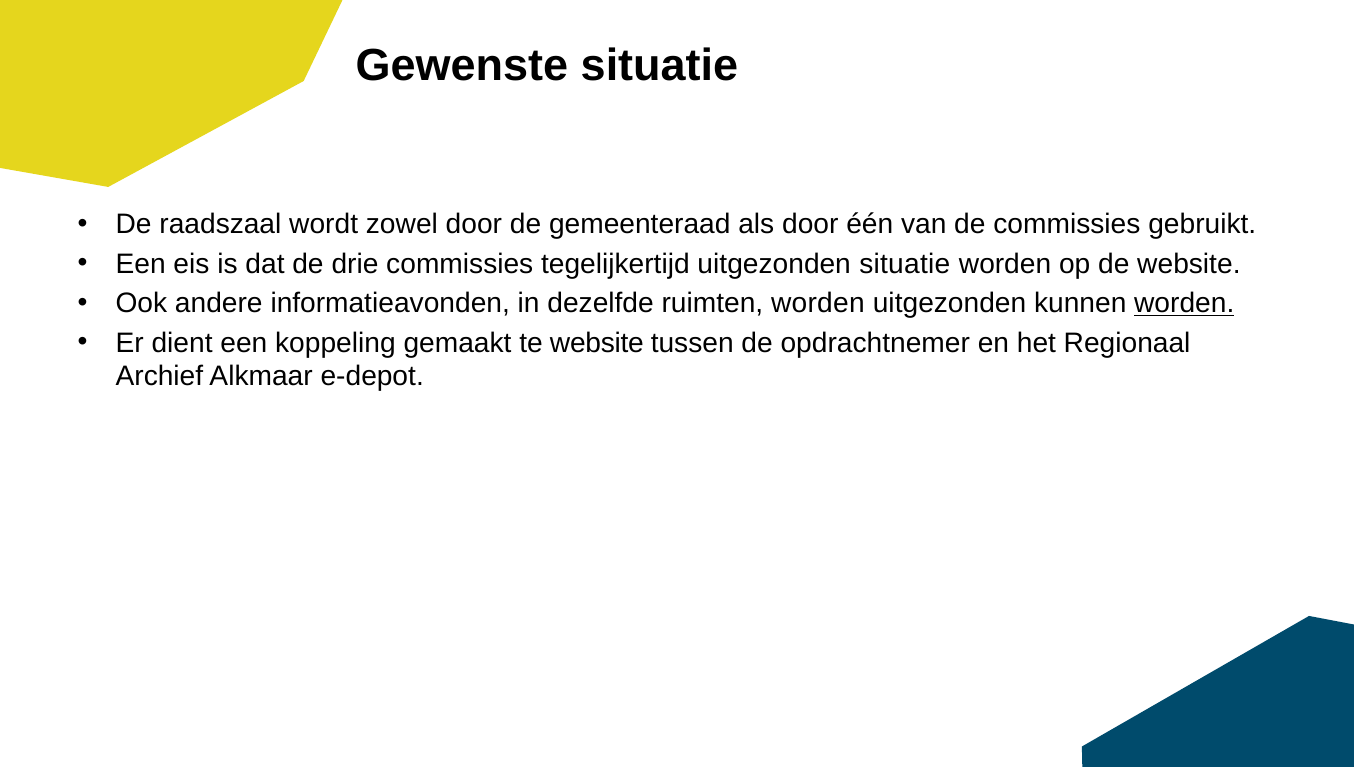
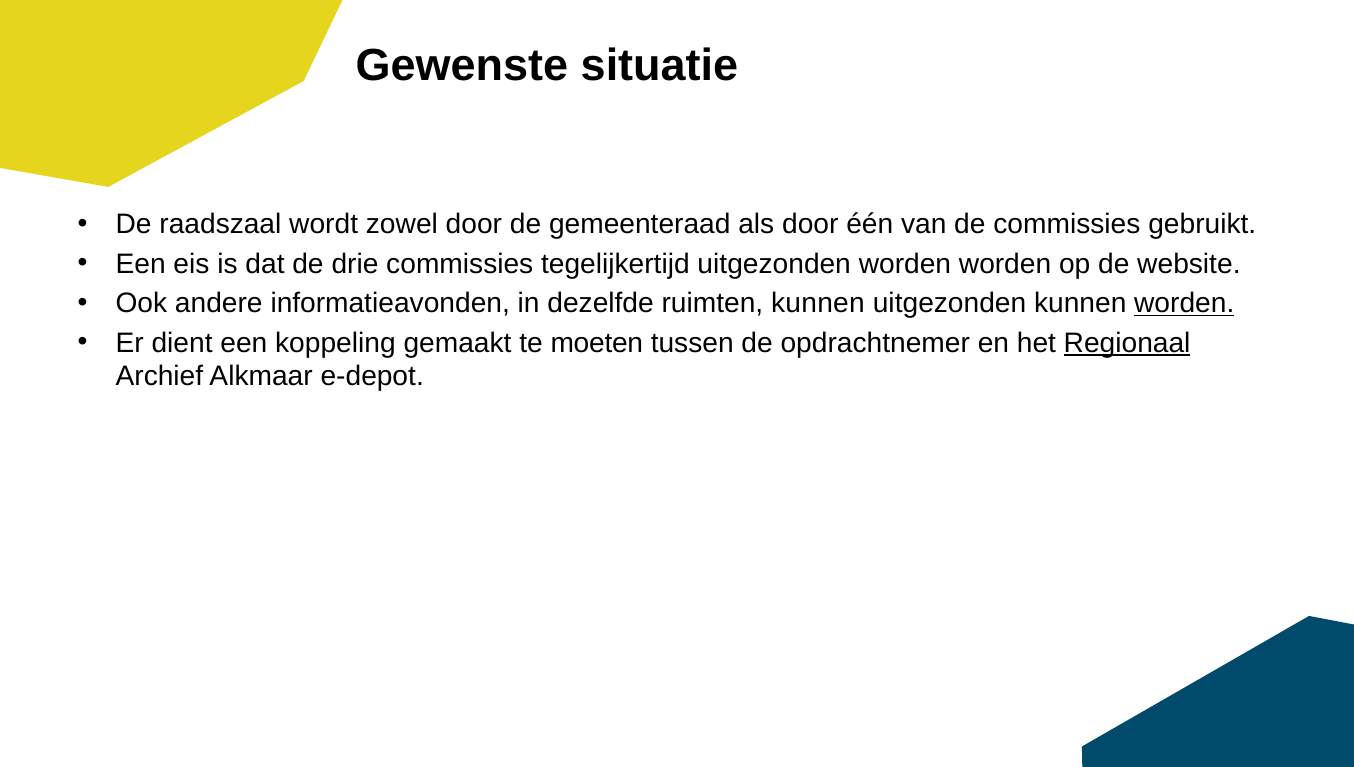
uitgezonden situatie: situatie -> worden (905, 264)
ruimten worden: worden -> kunnen (818, 304)
te website: website -> moeten (597, 343)
Regionaal underline: none -> present (1127, 343)
